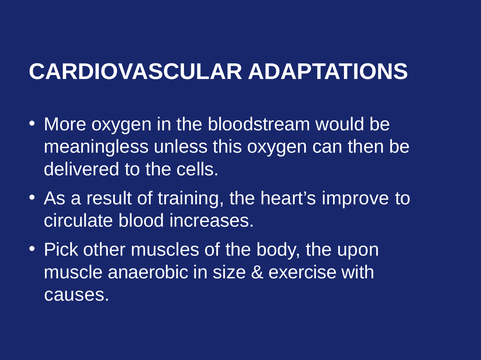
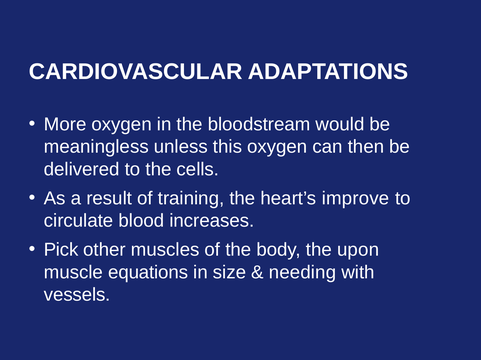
anaerobic: anaerobic -> equations (148, 273)
exercise: exercise -> needing (303, 273)
causes: causes -> vessels (77, 295)
